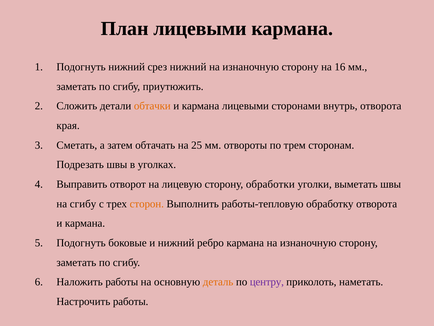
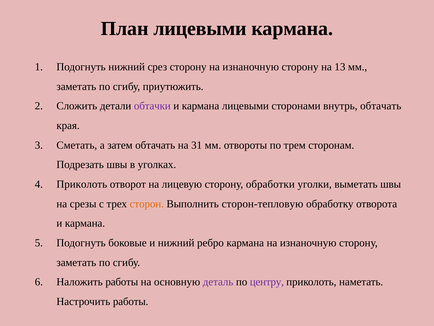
срез нижний: нижний -> сторону (188, 67)
16: 16 -> 13 (340, 67)
обтачки colour: orange -> purple (152, 106)
внутрь отворота: отворота -> обтачать (381, 106)
25: 25 -> 31 (197, 145)
Выправить: Выправить -> Приколоть (82, 184)
на сгибу: сгибу -> срезы (83, 203)
работы-тепловую: работы-тепловую -> сторон-тепловую (262, 203)
деталь colour: orange -> purple (218, 282)
